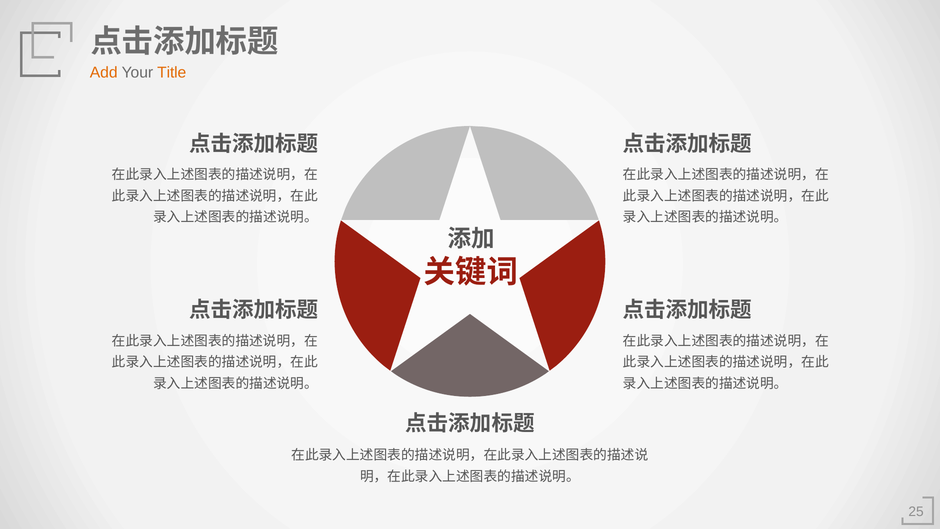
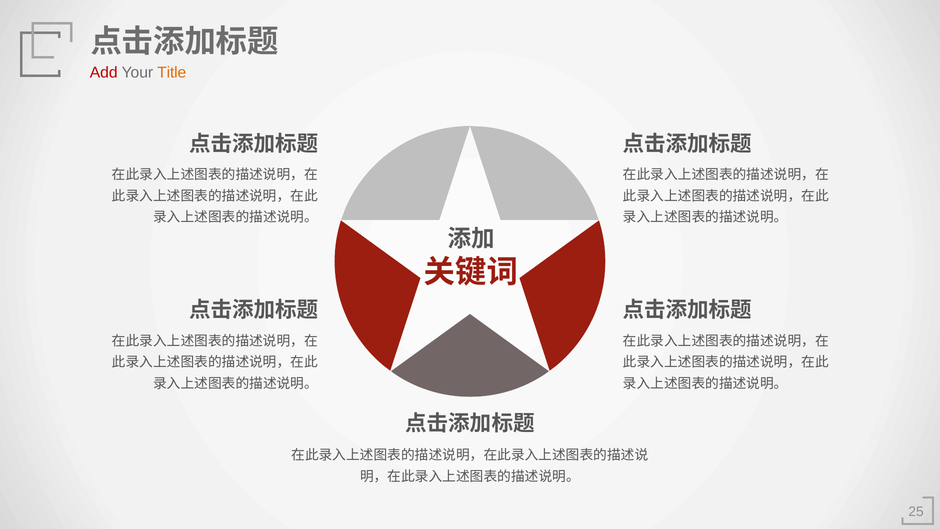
Add colour: orange -> red (104, 73)
